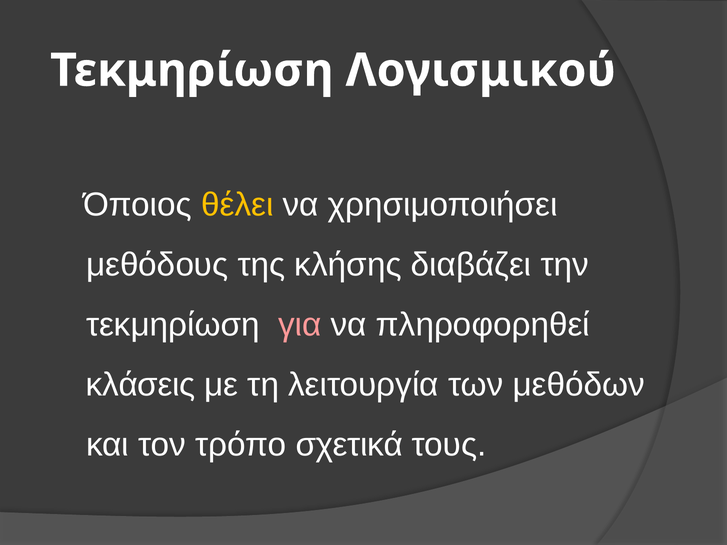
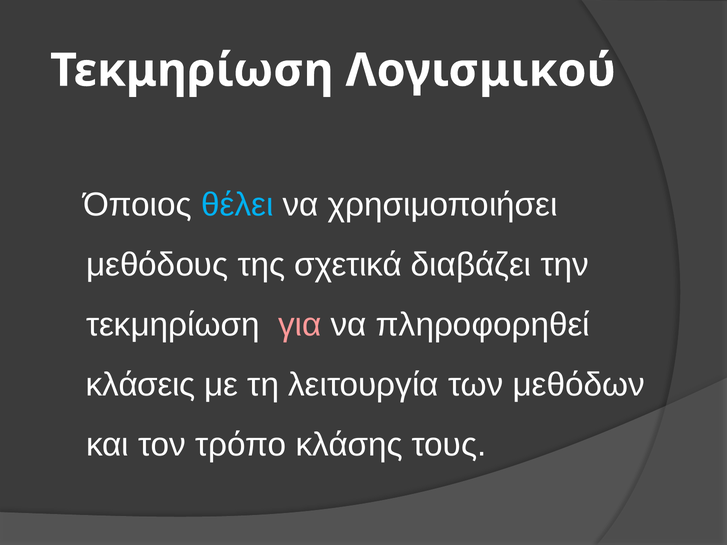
θέλει colour: yellow -> light blue (237, 205)
κλήσης: κλήσης -> σχετικά (348, 265)
σχετικά: σχετικά -> κλάσης (349, 445)
